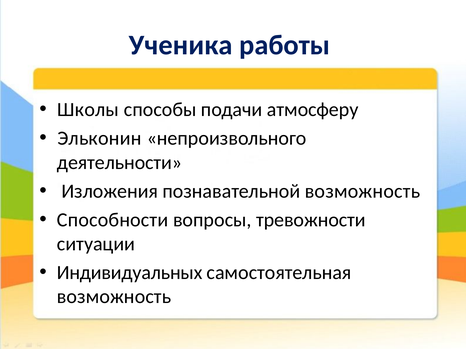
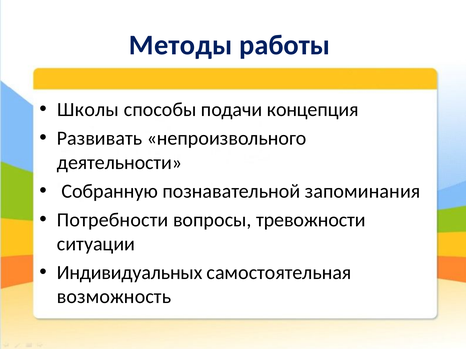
Ученика: Ученика -> Методы (181, 45)
атмосферу: атмосферу -> концепция (313, 110)
Эльконин: Эльконин -> Развивать (100, 139)
Изложения: Изложения -> Собранную (110, 191)
познавательной возможность: возможность -> запоминания (363, 191)
Способности: Способности -> Потребности (113, 220)
